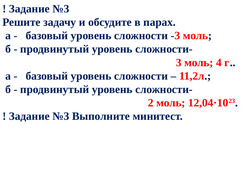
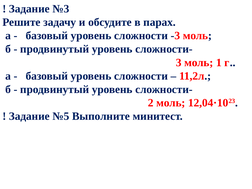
моль 4: 4 -> 1 (219, 63)
№3: №3 -> №5 (61, 116)
